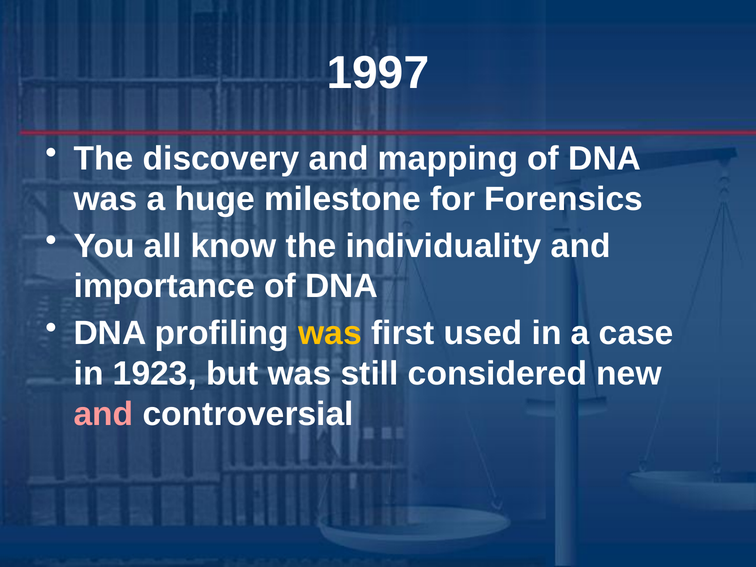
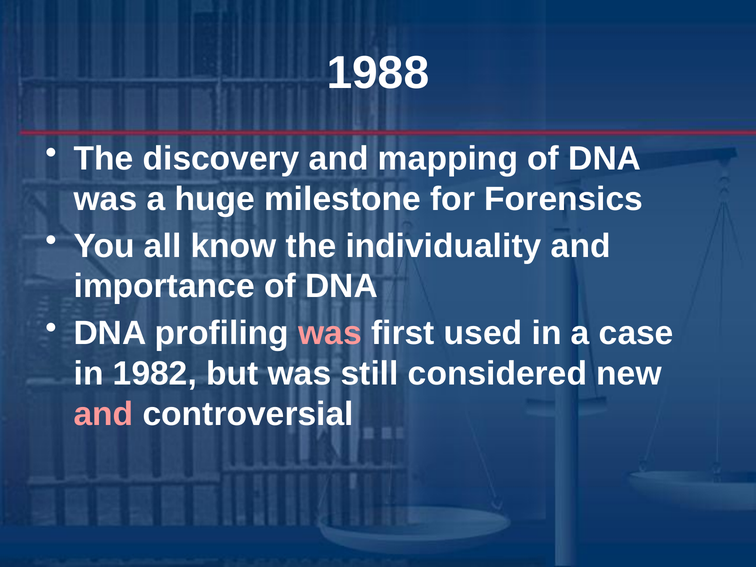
1997: 1997 -> 1988 (378, 73)
was colour: yellow -> pink (330, 333)
1923: 1923 -> 1982 (155, 374)
